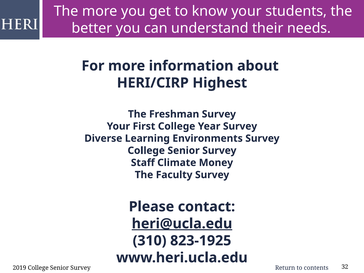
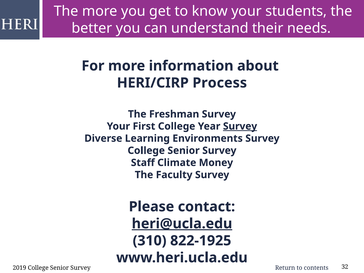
Highest: Highest -> Process (220, 83)
Survey underline: none -> present (240, 126)
823-1925: 823-1925 -> 822-1925 (201, 241)
